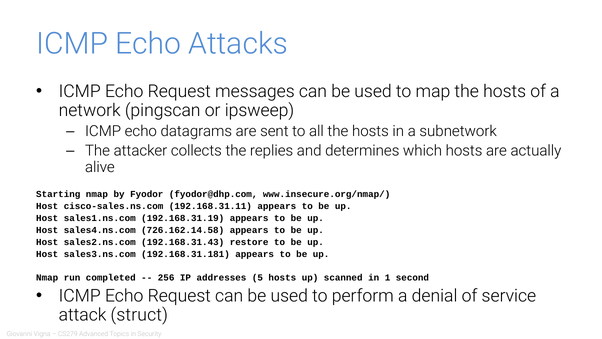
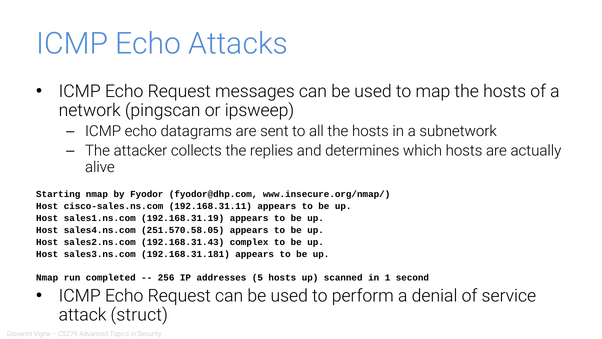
726.162.14.58: 726.162.14.58 -> 251.570.58.05 (183, 230)
restore: restore -> complex (249, 242)
